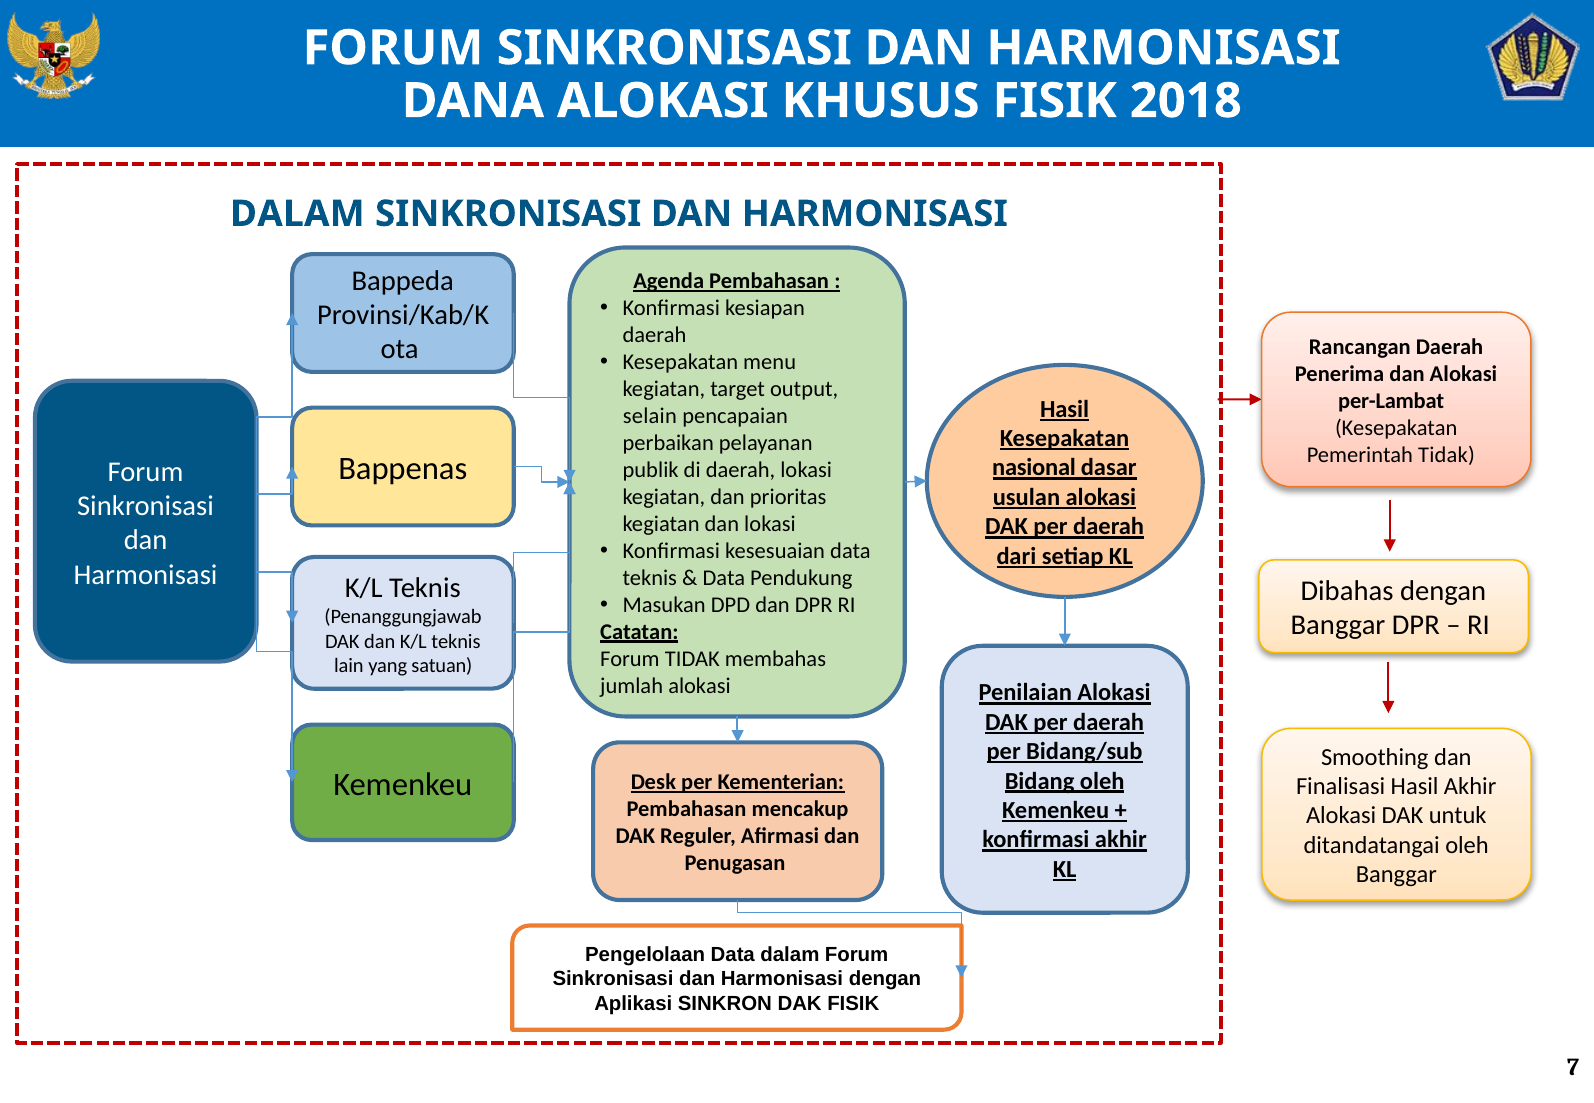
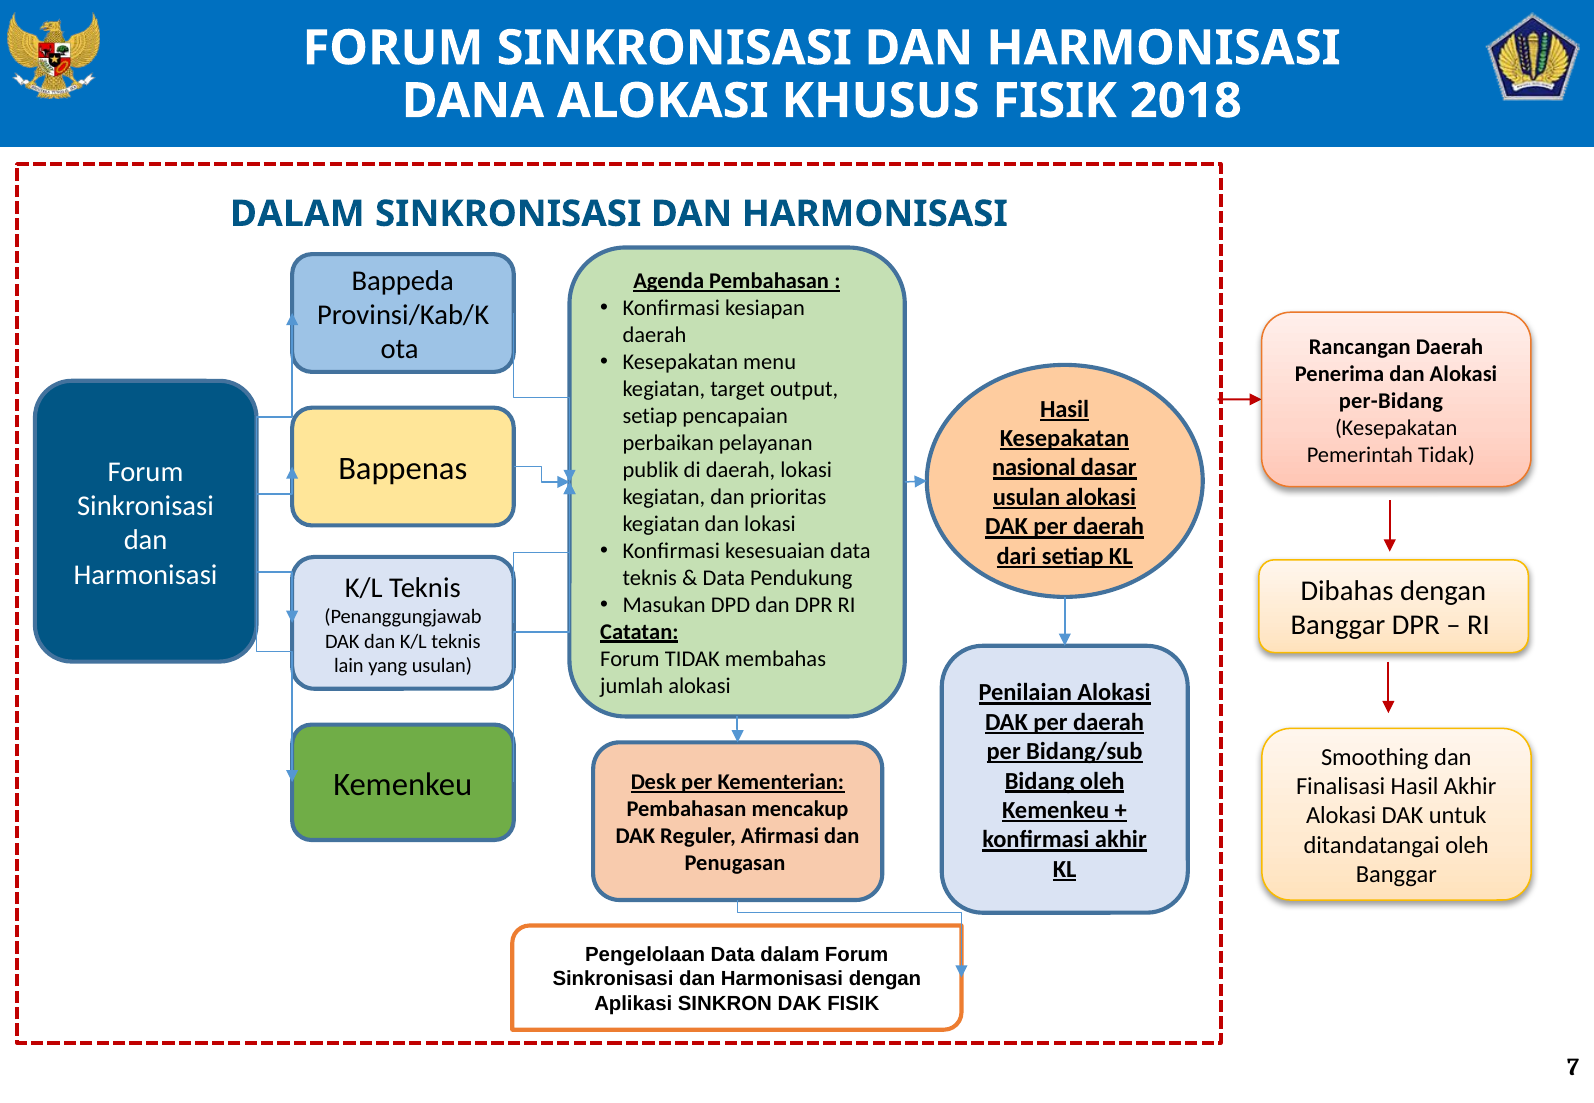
per-Lambat: per-Lambat -> per-Bidang (1391, 401)
selain: selain -> setiap (650, 416)
yang satuan: satuan -> usulan (442, 666)
